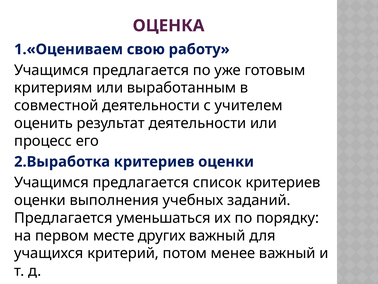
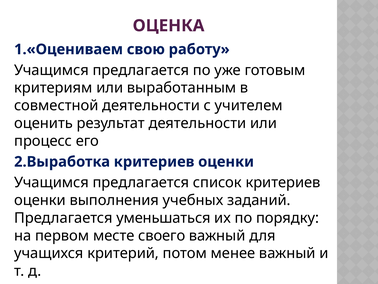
других: других -> своего (162, 235)
